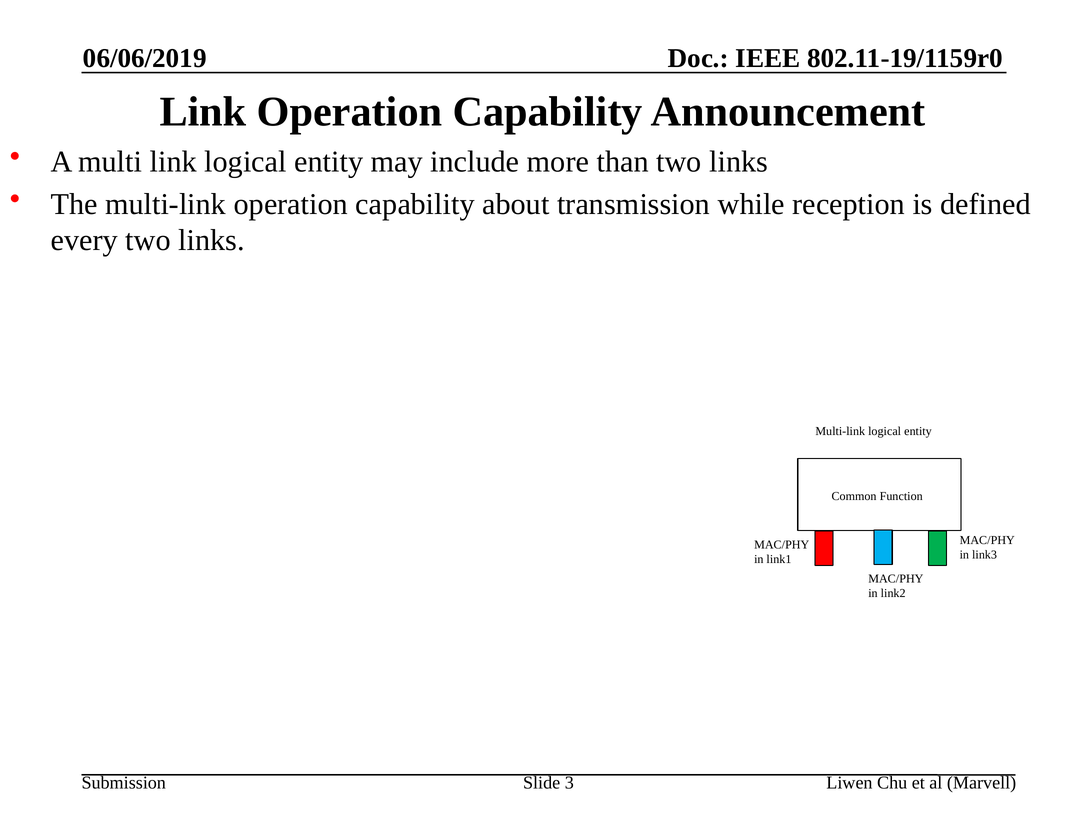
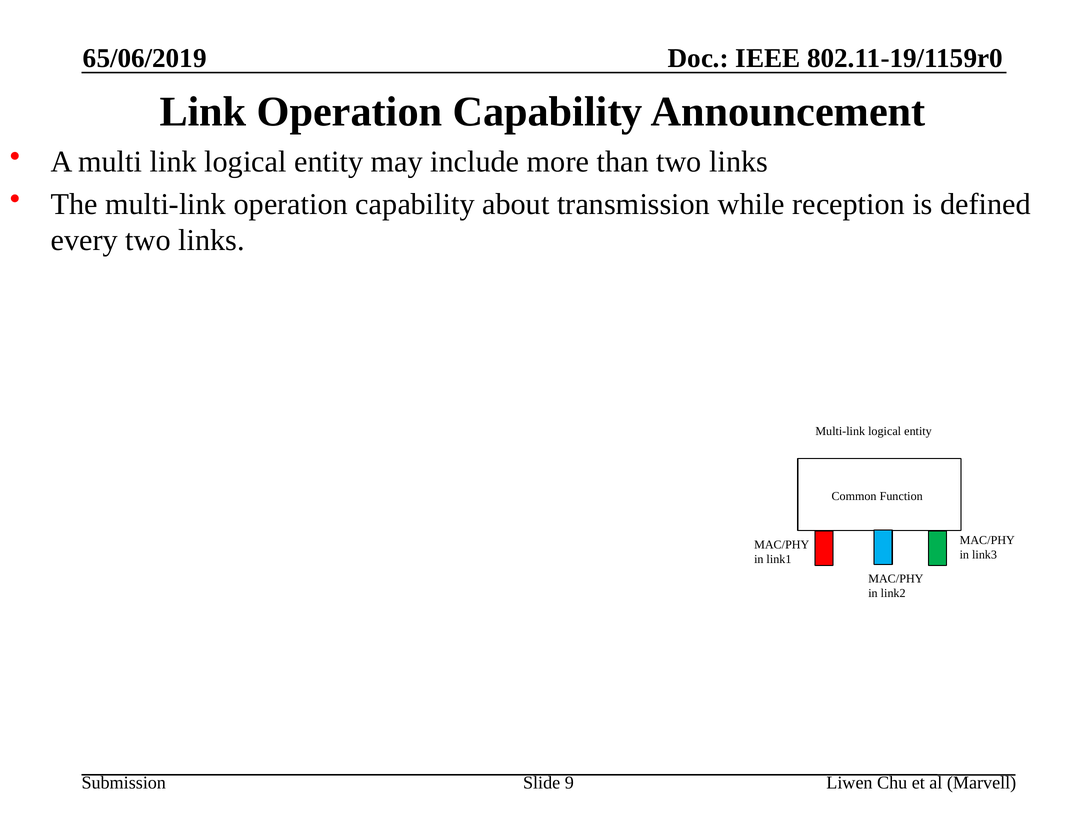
06/06/2019: 06/06/2019 -> 65/06/2019 (145, 58)
3: 3 -> 9 (569, 783)
